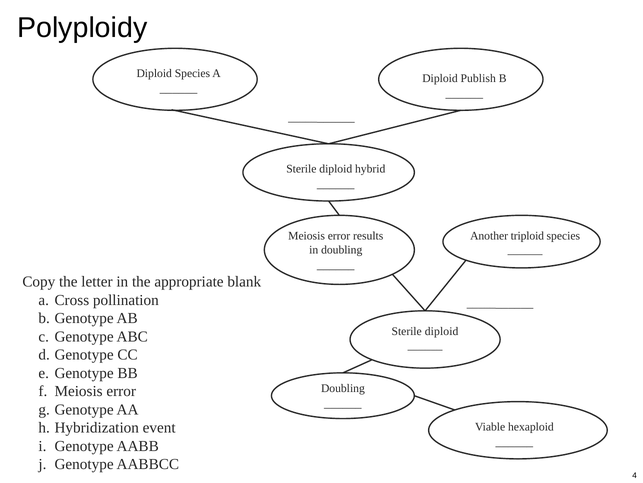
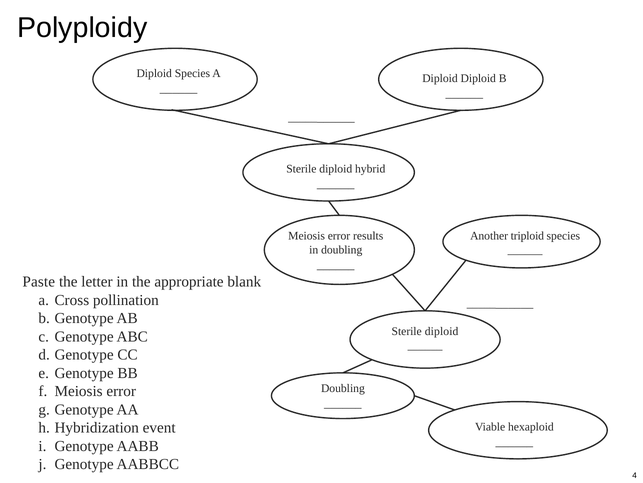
Diploid Publish: Publish -> Diploid (478, 78)
Copy: Copy -> Paste (39, 281)
